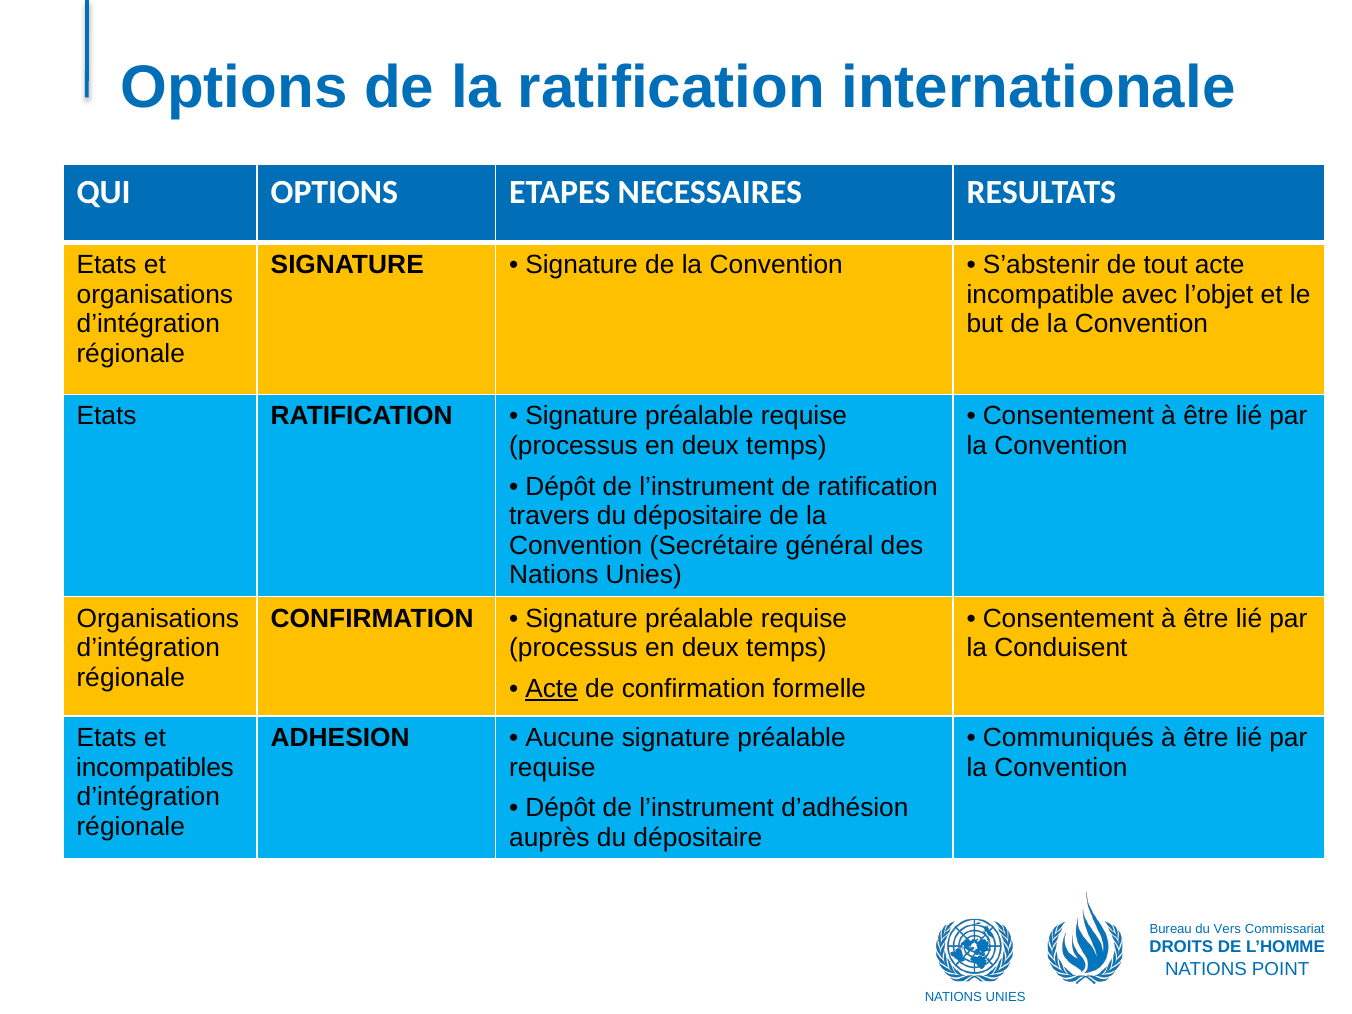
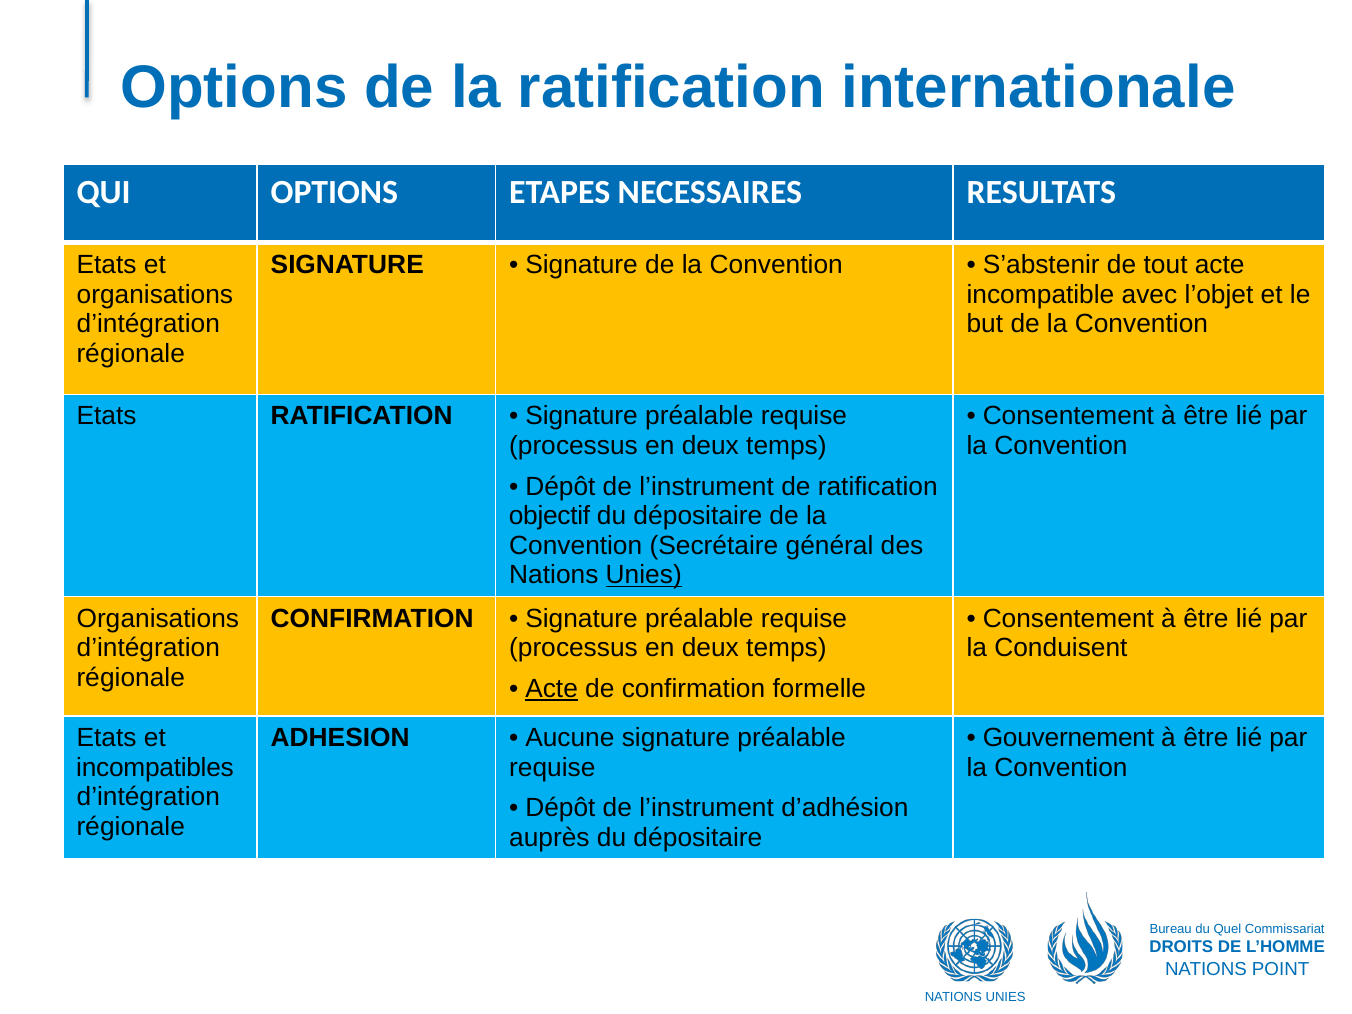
travers: travers -> objectif (550, 516)
Unies underline: none -> present (644, 575)
Communiqués: Communiqués -> Gouvernement (1068, 738)
Vers: Vers -> Quel (1227, 929)
